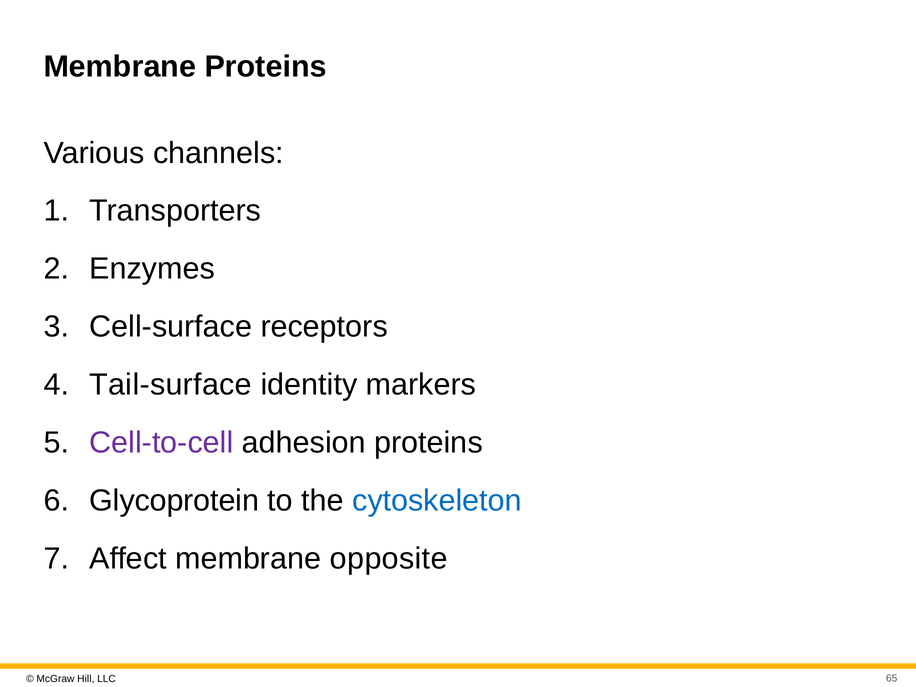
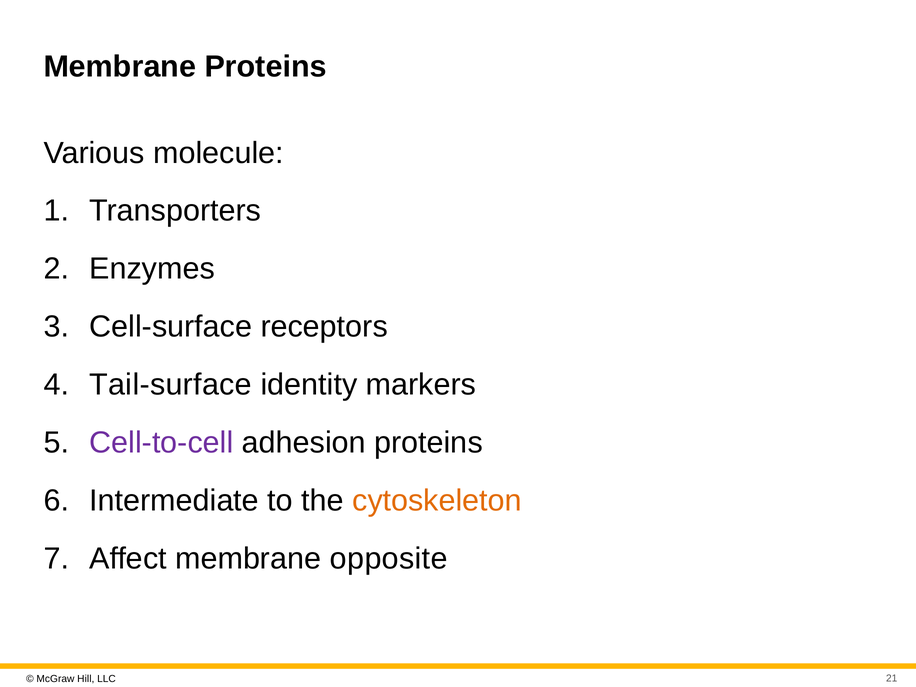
channels: channels -> molecule (218, 153)
Glycoprotein: Glycoprotein -> Intermediate (174, 501)
cytoskeleton colour: blue -> orange (437, 501)
65: 65 -> 21 (892, 678)
